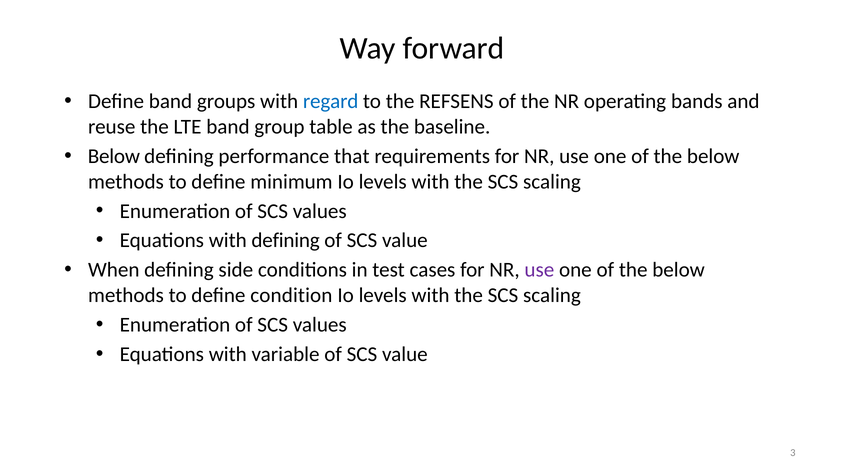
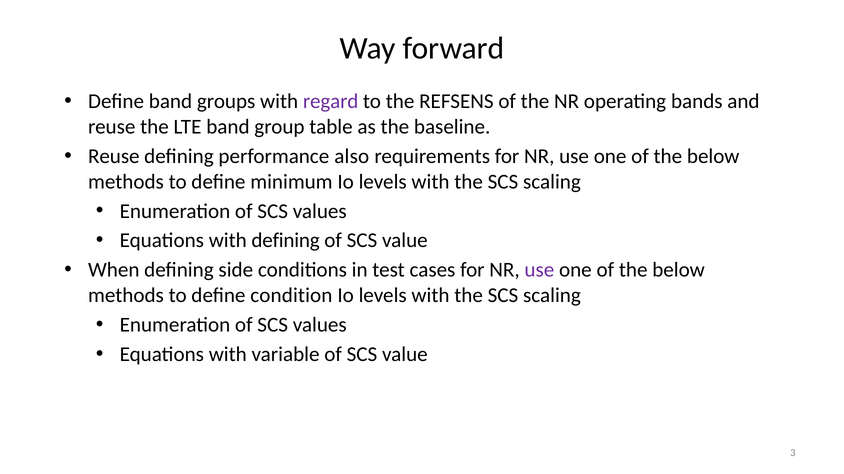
regard colour: blue -> purple (331, 102)
Below: Below -> Reuse (114, 157)
that: that -> also (352, 157)
